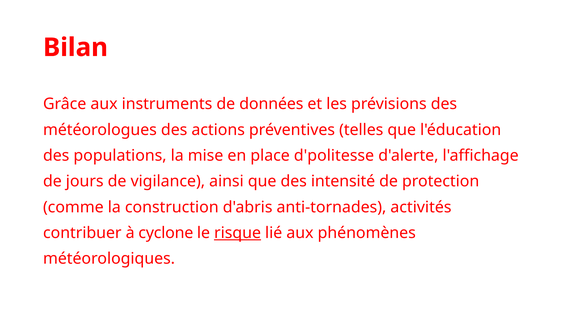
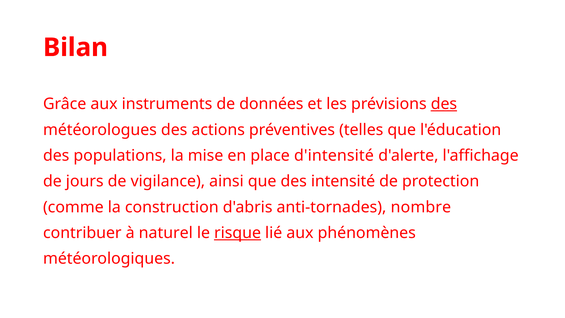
des underline: none -> present (444, 104)
d'politesse: d'politesse -> d'intensité (334, 156)
activités: activités -> nombre (421, 207)
cyclone: cyclone -> naturel (166, 233)
